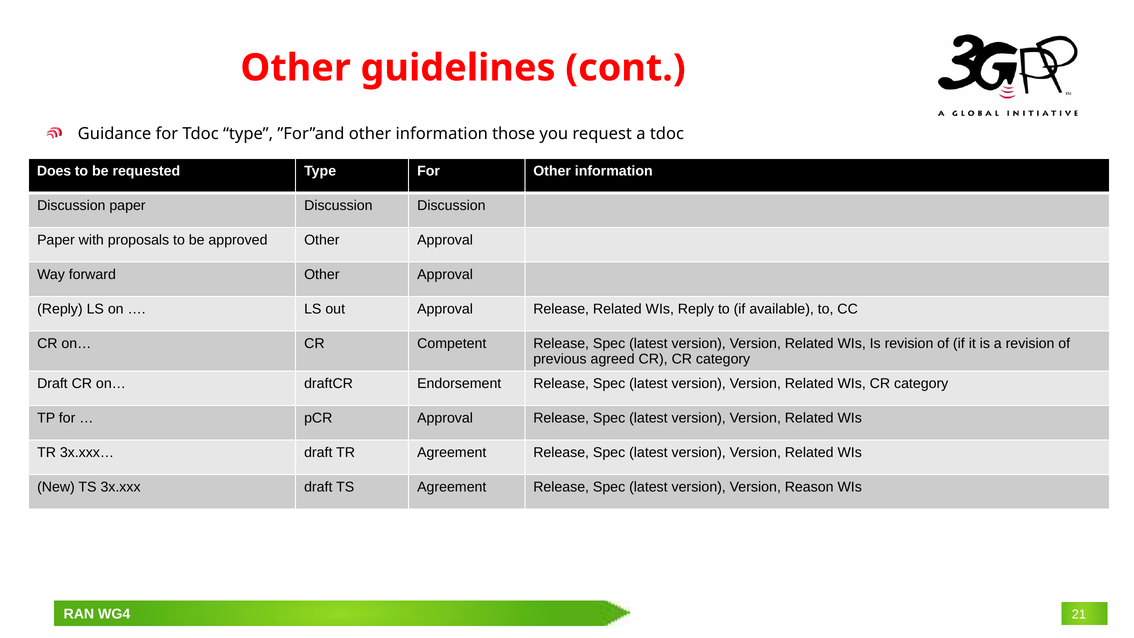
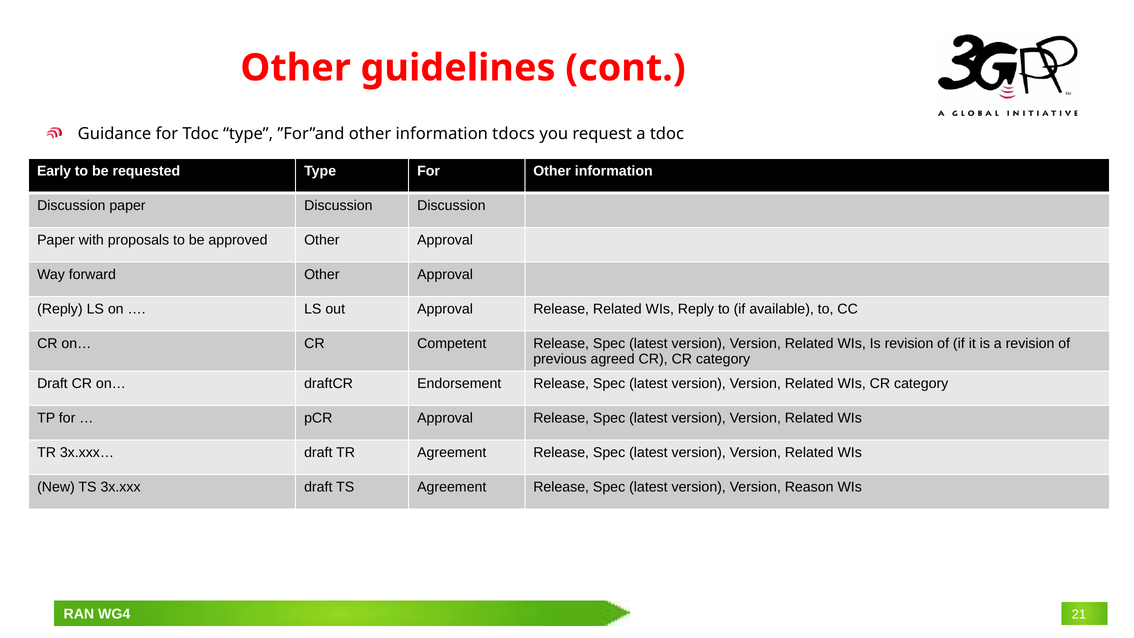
those: those -> tdocs (514, 134)
Does: Does -> Early (54, 171)
